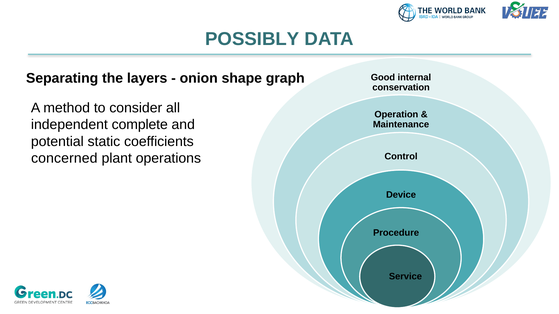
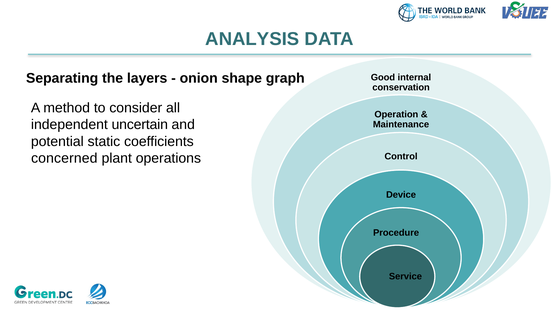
POSSIBLY: POSSIBLY -> ANALYSIS (252, 39)
complete: complete -> uncertain (140, 125)
